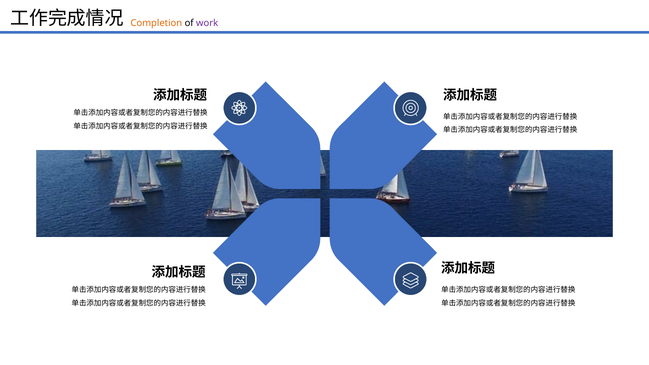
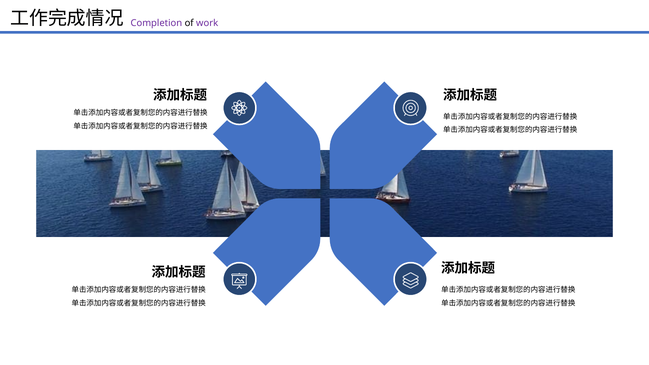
Completion colour: orange -> purple (156, 23)
